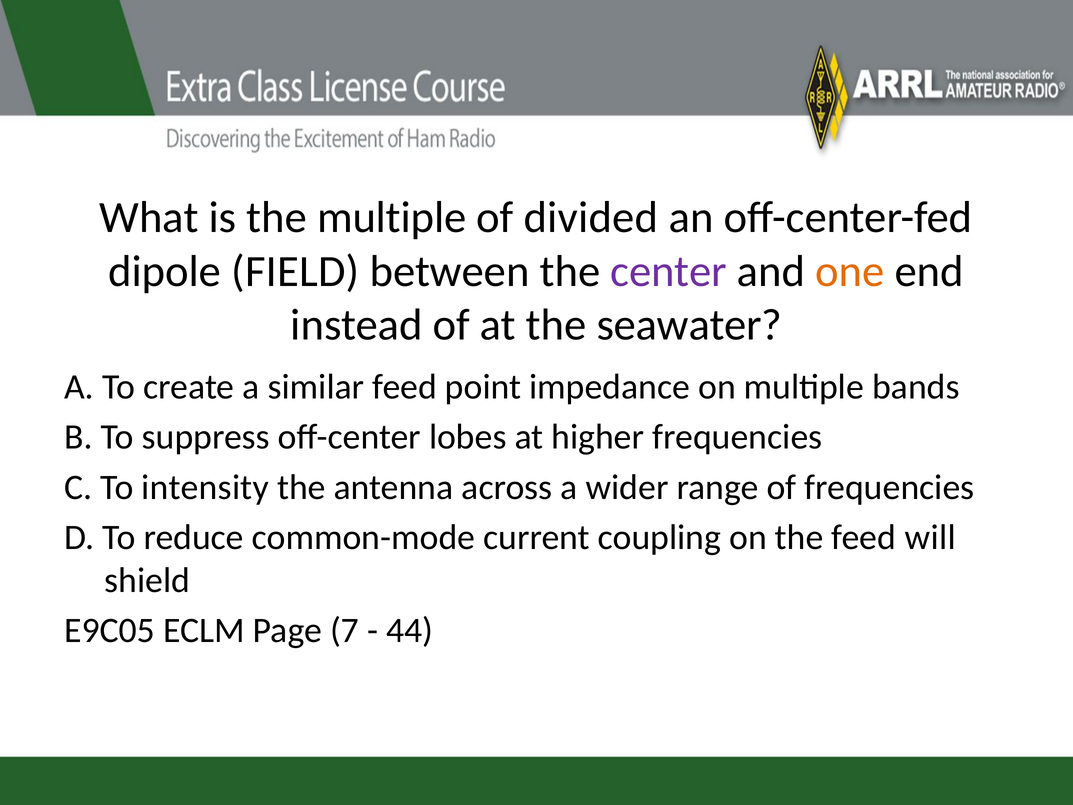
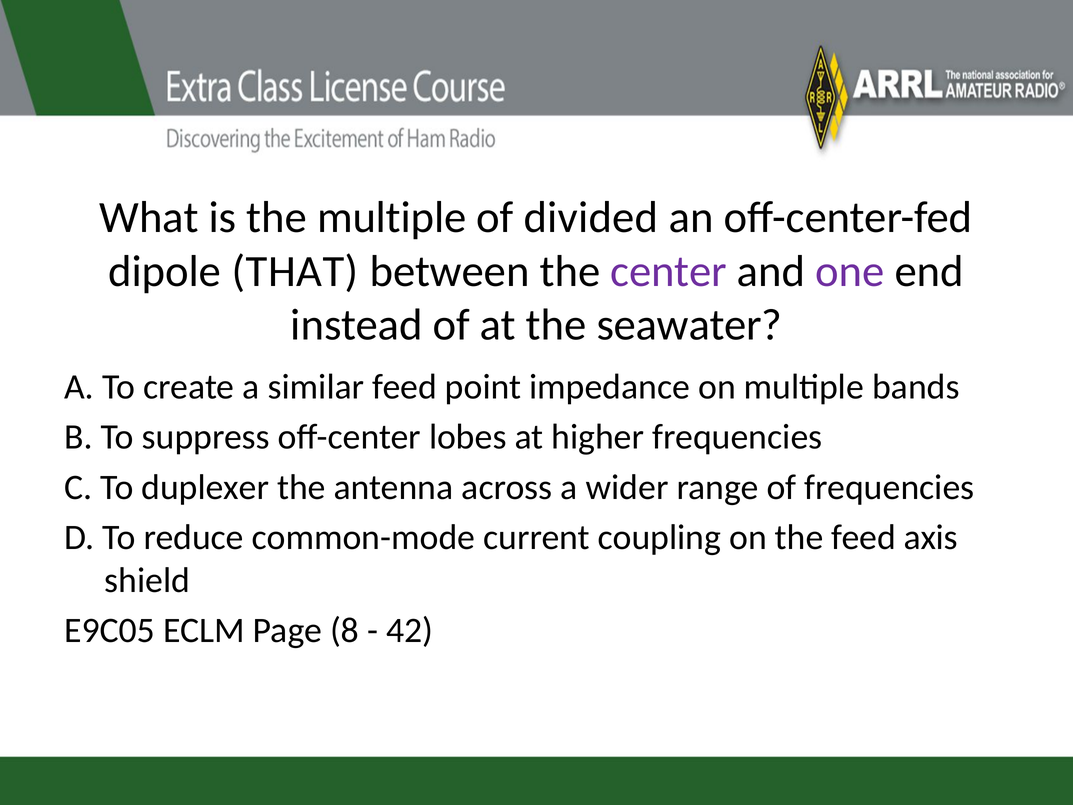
FIELD: FIELD -> THAT (295, 271)
one colour: orange -> purple (850, 271)
intensity: intensity -> duplexer (205, 487)
will: will -> axis (931, 537)
7: 7 -> 8 (345, 630)
44: 44 -> 42 (410, 630)
